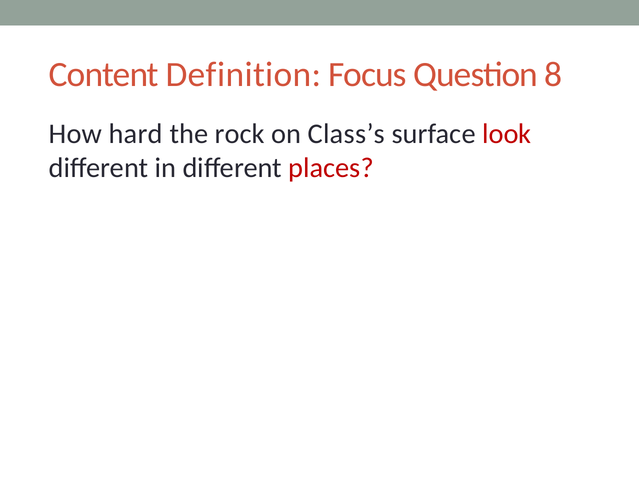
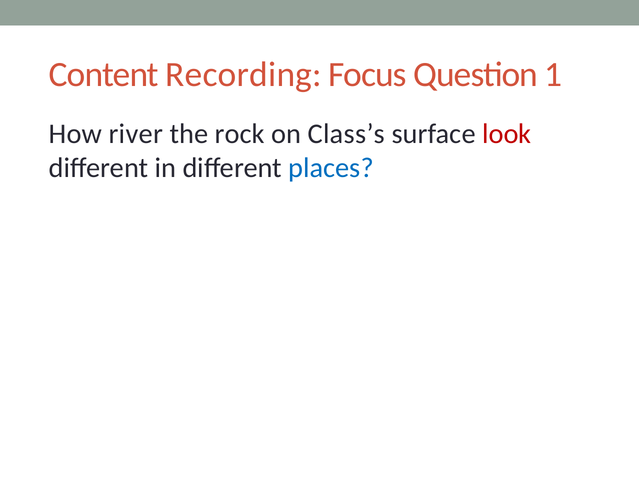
Definition: Definition -> Recording (244, 74)
8: 8 -> 1 (553, 74)
hard: hard -> river (136, 134)
places colour: red -> blue (331, 168)
